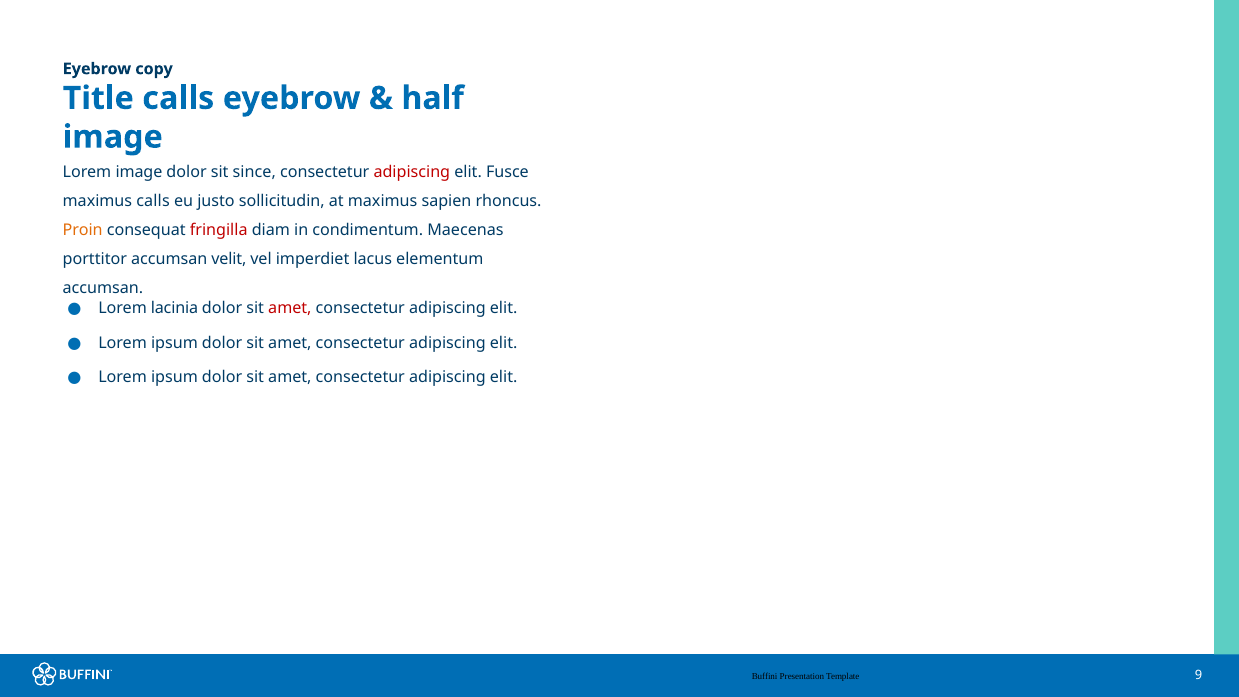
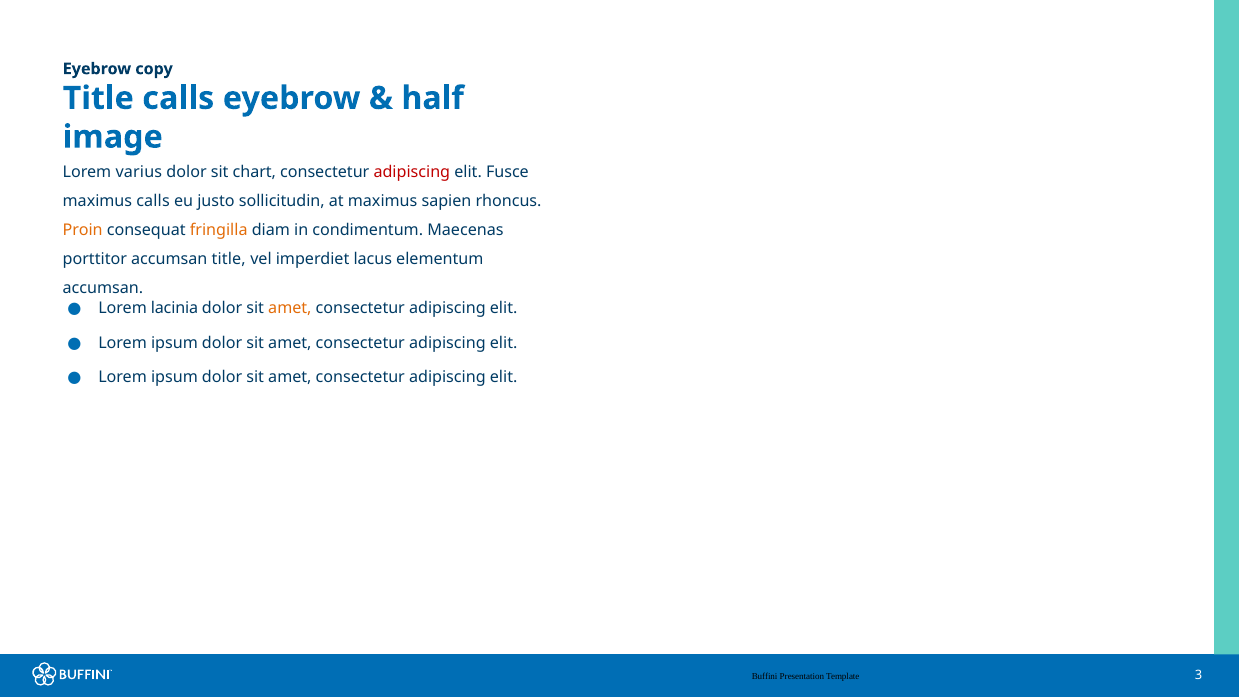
Lorem image: image -> varius (139, 172)
since: since -> chart (254, 172)
fringilla colour: red -> orange (219, 230)
accumsan velit: velit -> title (229, 259)
amet colour: red -> orange (290, 308)
9: 9 -> 3 (1199, 676)
